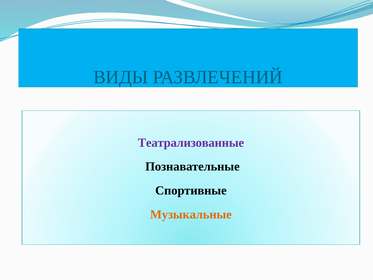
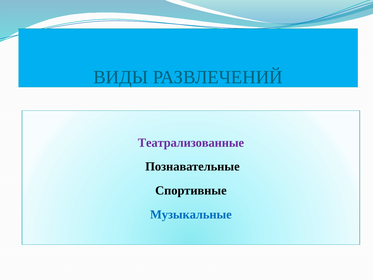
Музыкальные colour: orange -> blue (191, 214)
